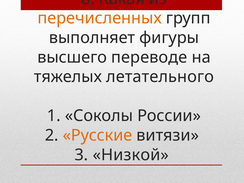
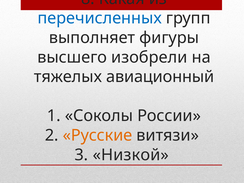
перечисленных colour: orange -> blue (100, 18)
переводе: переводе -> изобрели (149, 57)
летательного: летательного -> авиационный (160, 77)
